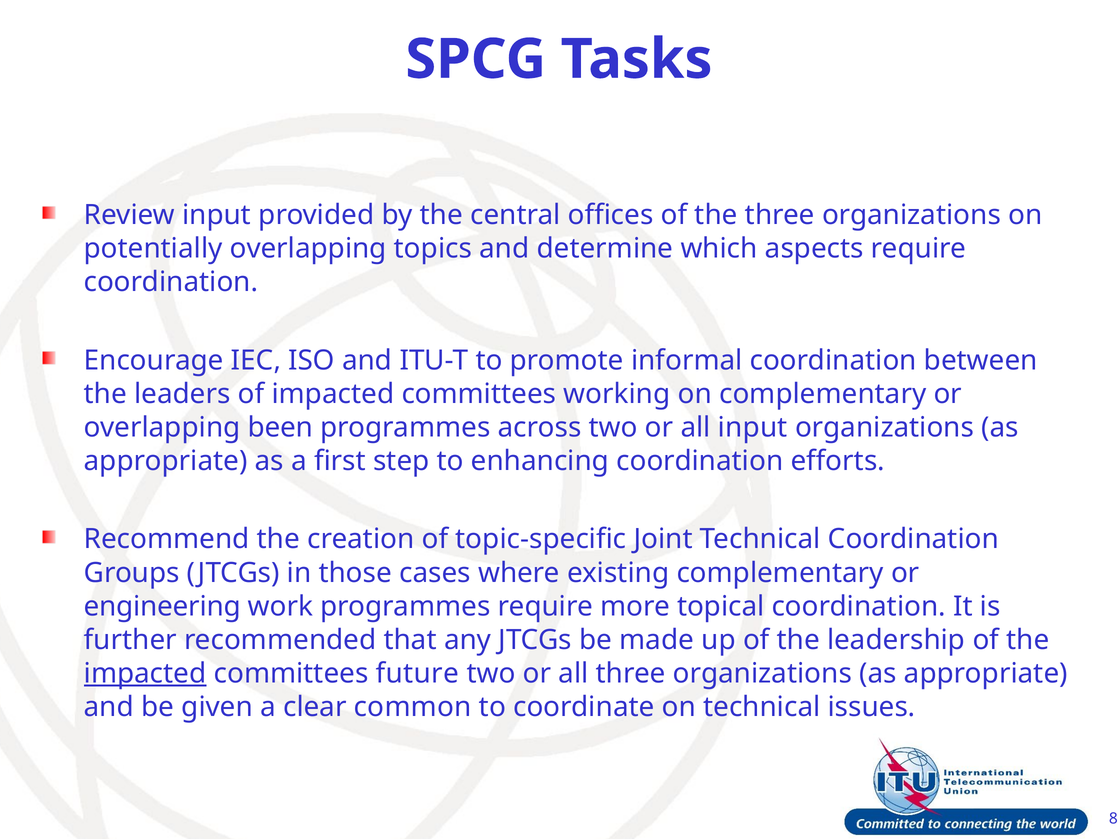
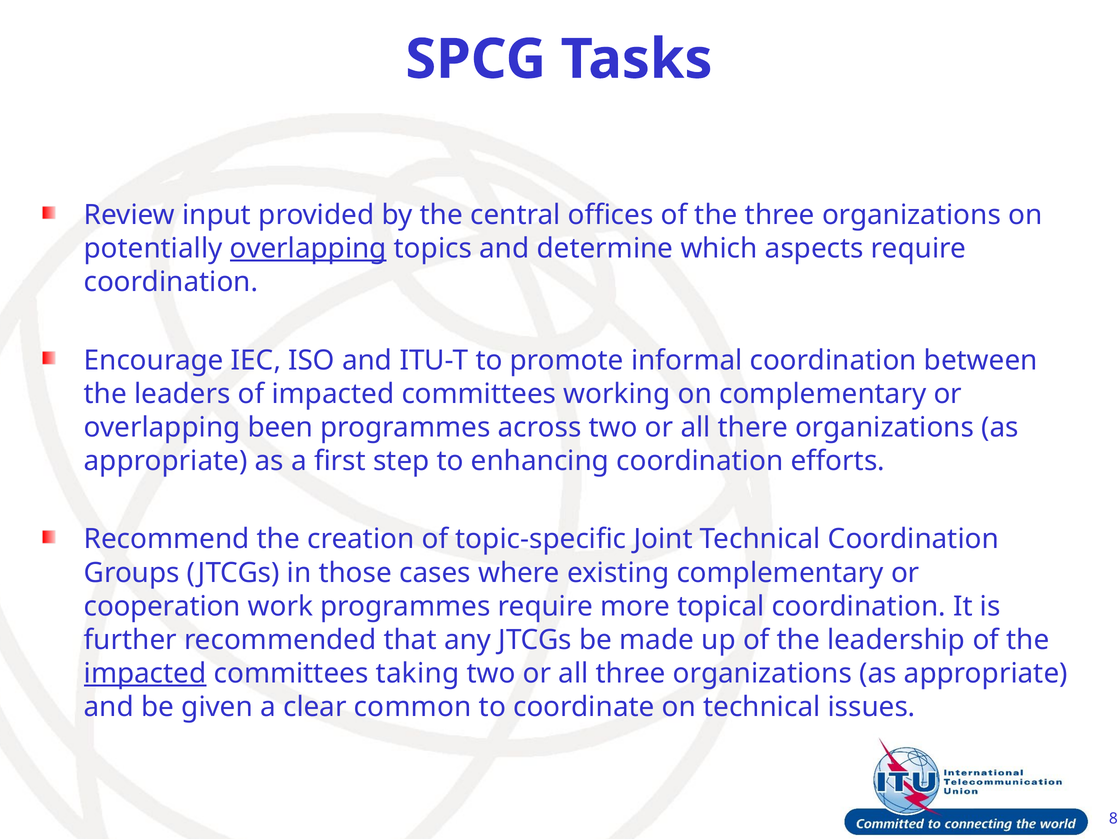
overlapping underline: none -> present (308, 248)
all input: input -> there (753, 427)
engineering: engineering -> cooperation (162, 606)
future: future -> taking (417, 673)
